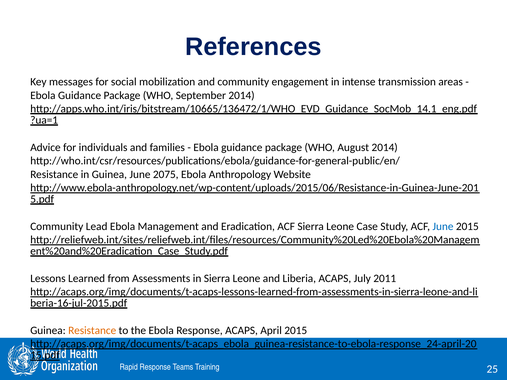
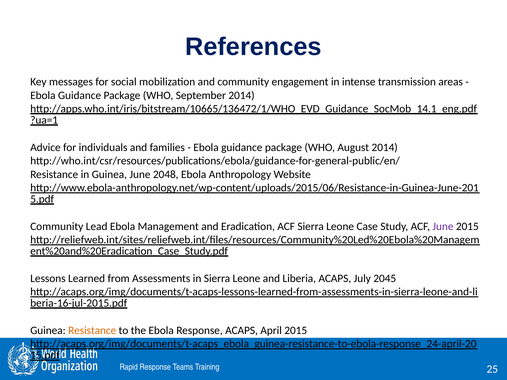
2075: 2075 -> 2048 (166, 174)
June colour: blue -> purple (443, 227)
2011: 2011 -> 2045 (385, 279)
